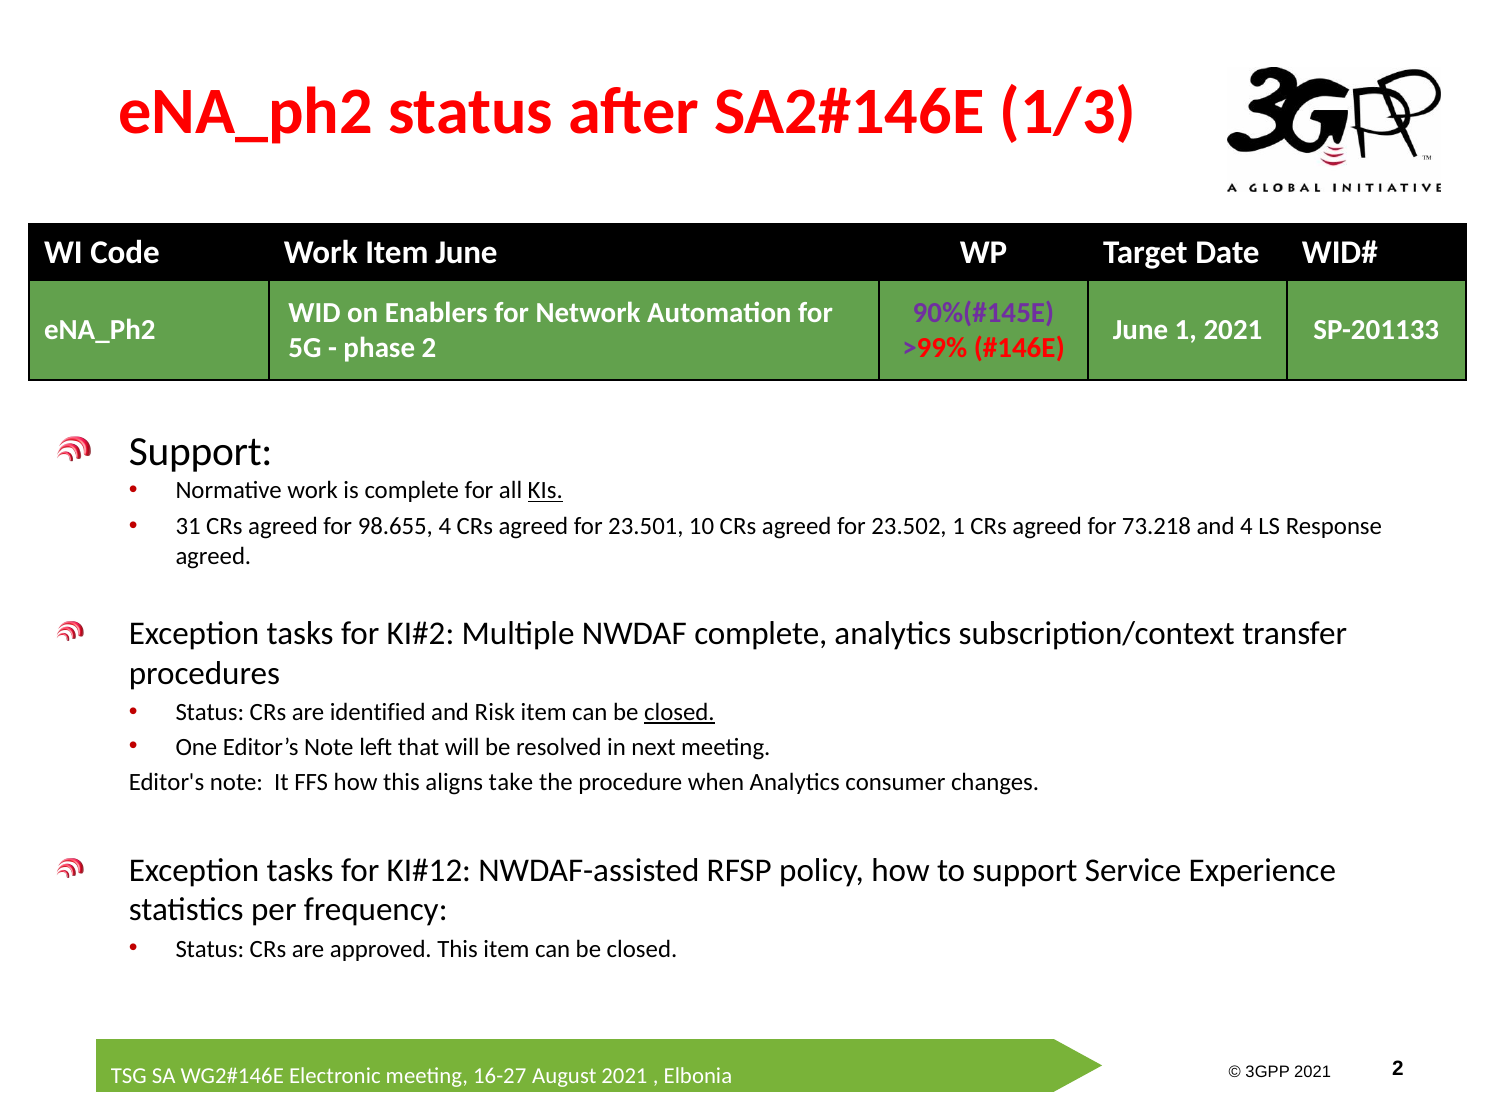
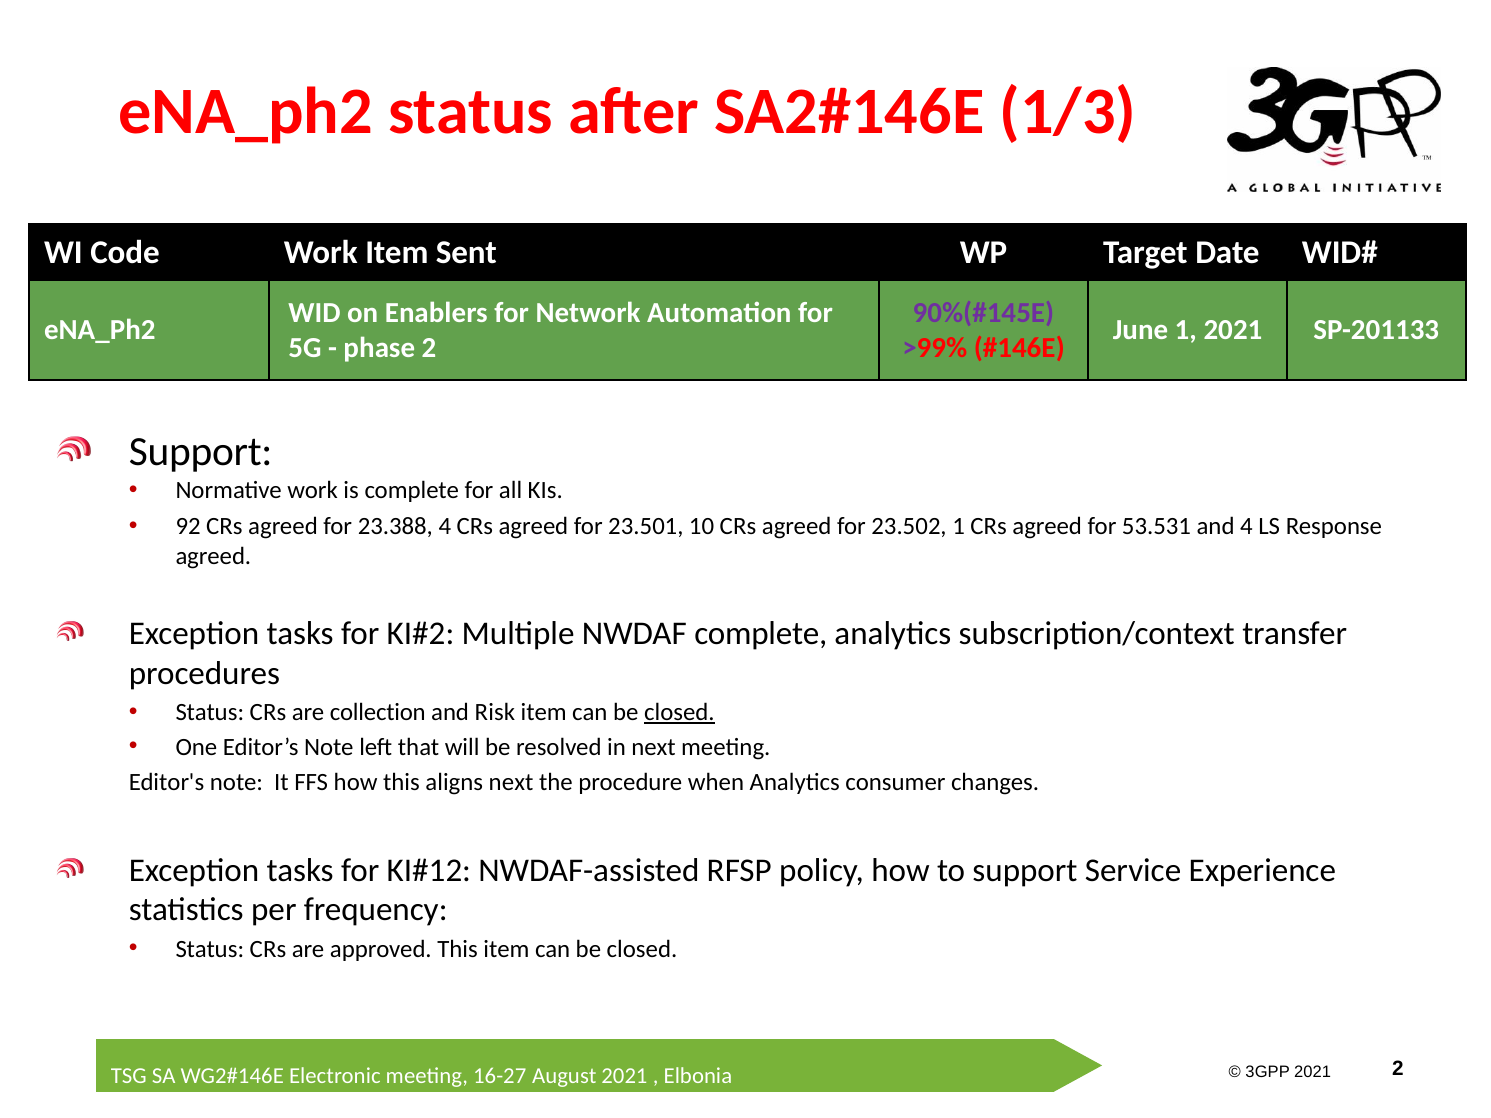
Item June: June -> Sent (466, 253)
KIs underline: present -> none (545, 491)
31: 31 -> 92 (188, 527)
98.655: 98.655 -> 23.388 (395, 527)
73.218: 73.218 -> 53.531 (1156, 527)
identified: identified -> collection (378, 712)
aligns take: take -> next (511, 782)
